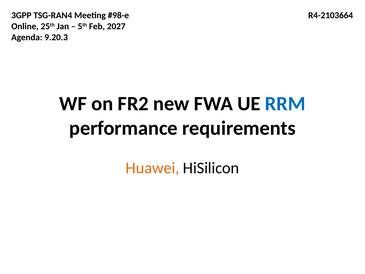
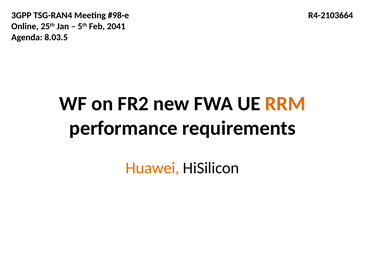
2027: 2027 -> 2041 (116, 26)
9.20.3: 9.20.3 -> 8.03.5 (56, 37)
RRM colour: blue -> orange (285, 104)
